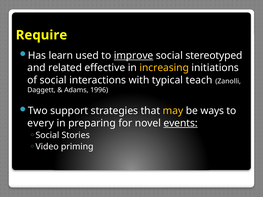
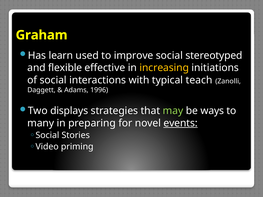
Require: Require -> Graham (42, 35)
improve underline: present -> none (134, 56)
related: related -> flexible (65, 68)
support: support -> displays (69, 111)
may colour: yellow -> light green (173, 111)
every: every -> many (41, 123)
